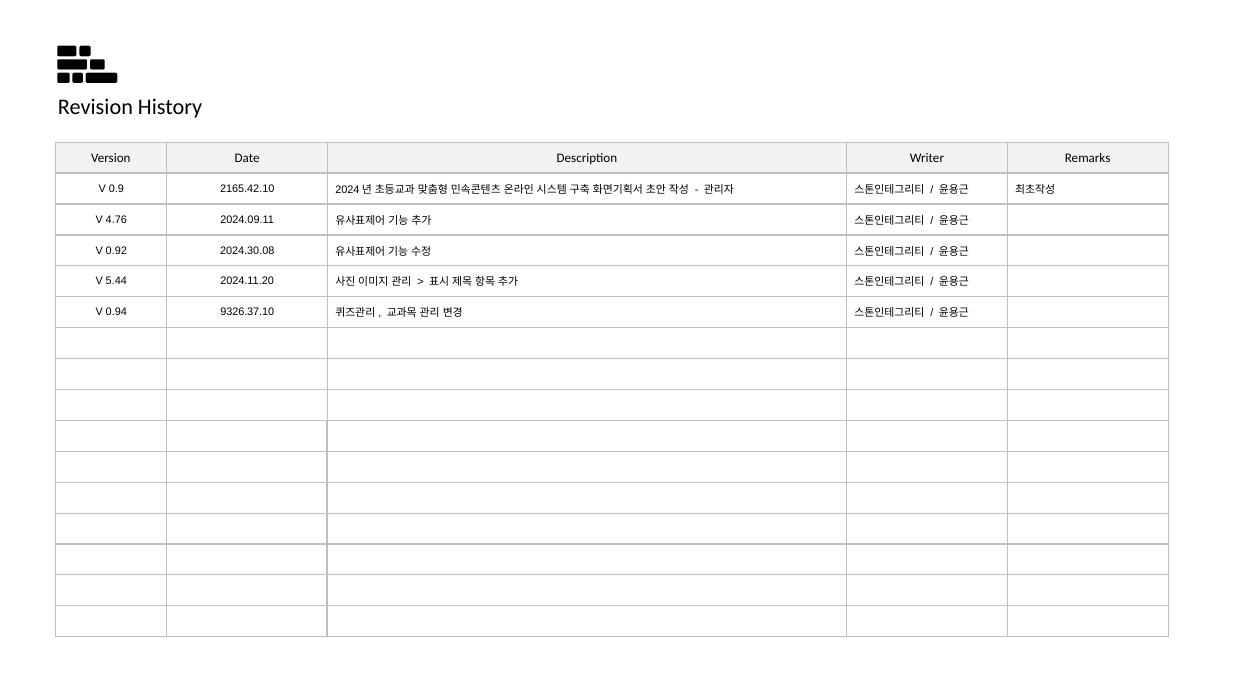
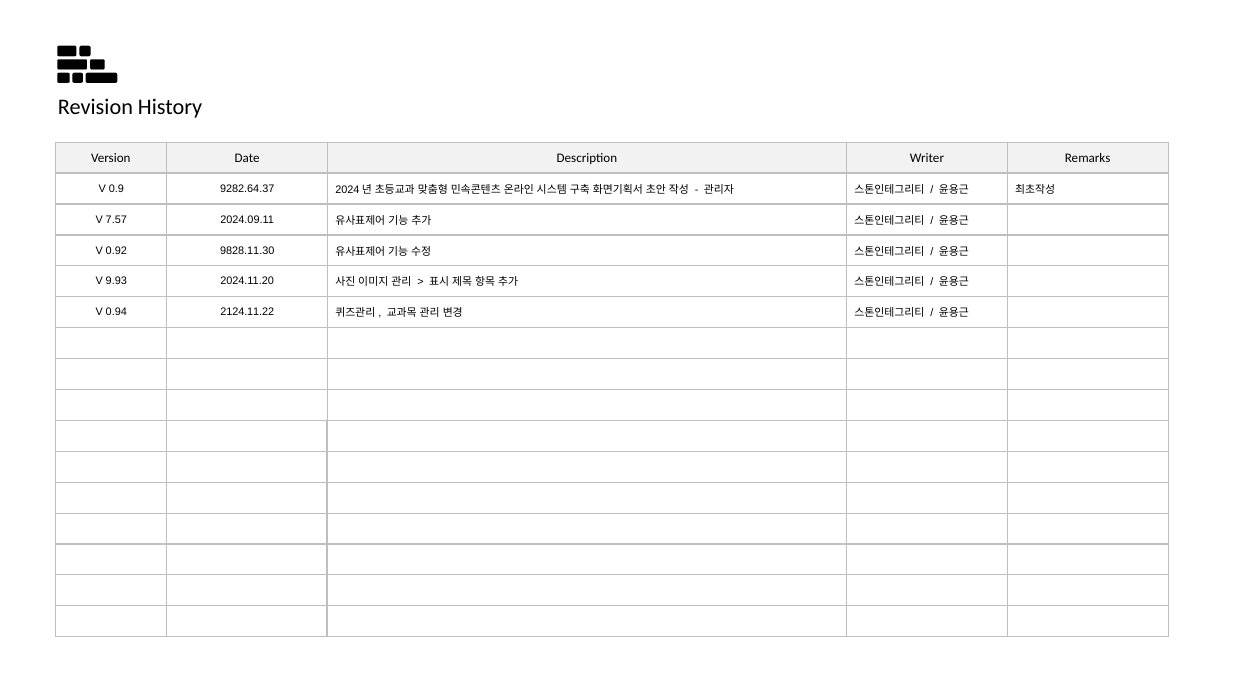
2165.42.10: 2165.42.10 -> 9282.64.37 (247, 189)
4.76: 4.76 -> 7.57 (116, 219)
2024.30.08: 2024.30.08 -> 9828.11.30 (247, 250)
5.44: 5.44 -> 9.93 (116, 281)
9326.37.10: 9326.37.10 -> 2124.11.22 (247, 312)
